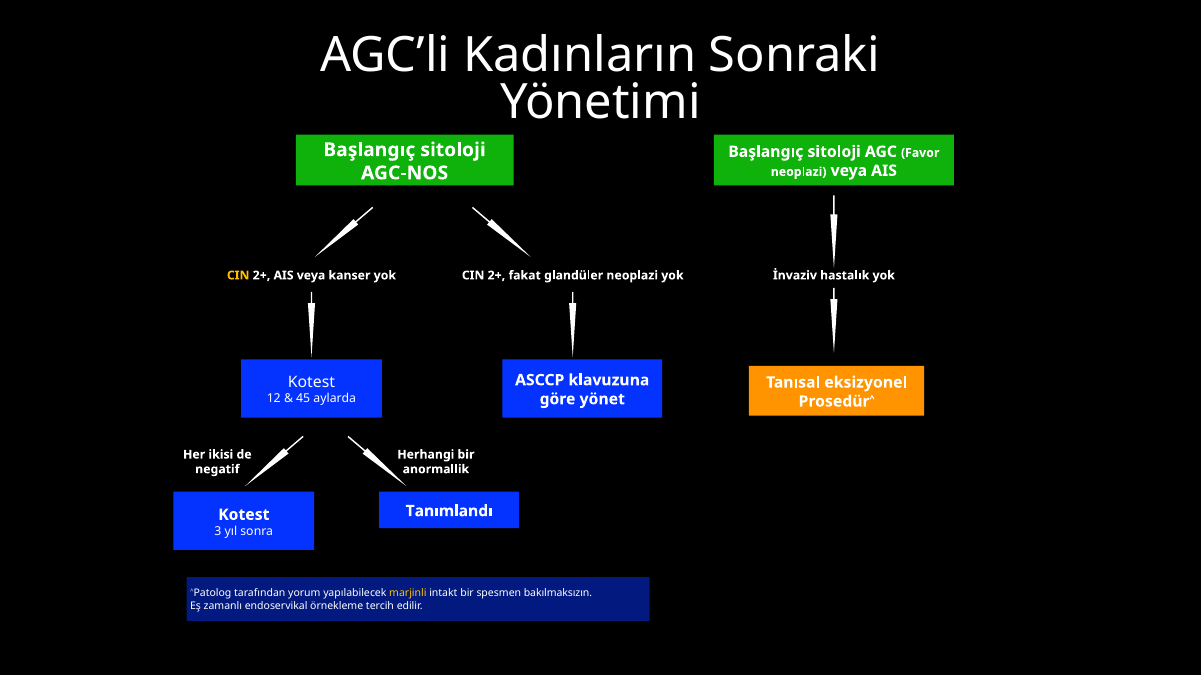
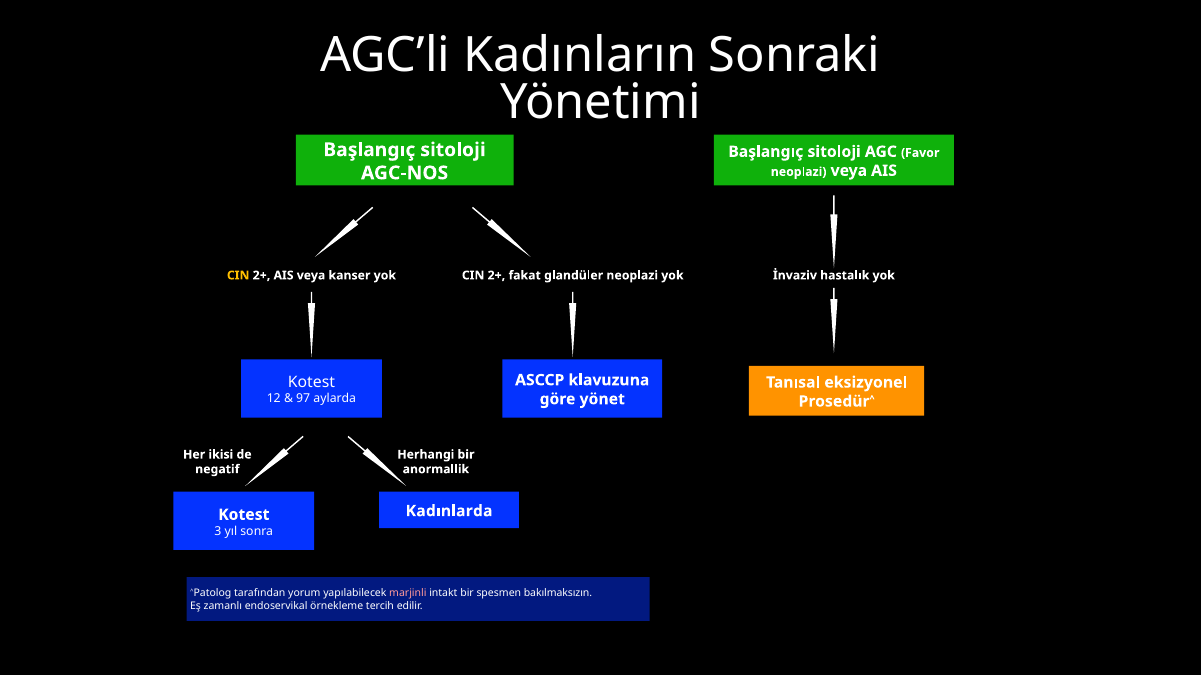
45: 45 -> 97 (303, 399)
Tanımlandı: Tanımlandı -> Kadınlarda (449, 511)
marjinli colour: yellow -> pink (408, 594)
